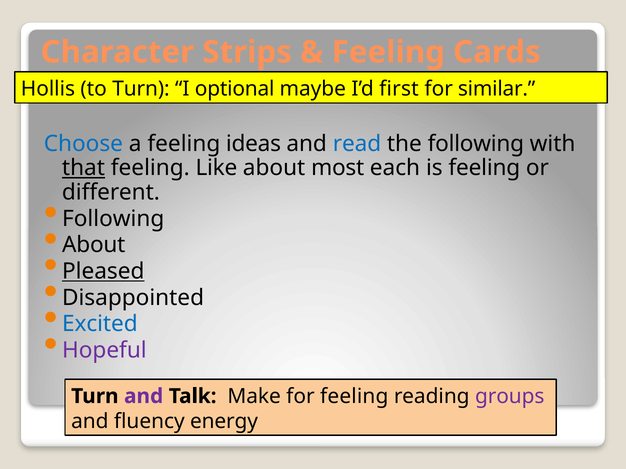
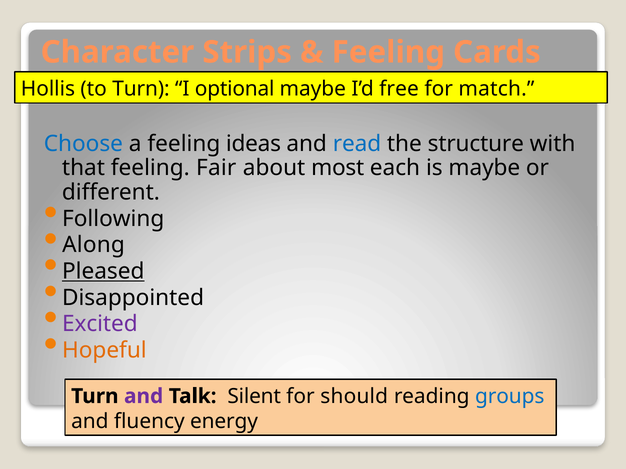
first: first -> free (399, 89)
similar: similar -> match (496, 89)
the following: following -> structure (476, 144)
that underline: present -> none (83, 168)
Like: Like -> Fair (216, 168)
is feeling: feeling -> maybe (484, 168)
About: About -> Along (94, 245)
Excited colour: blue -> purple (100, 324)
Hopeful colour: purple -> orange (104, 351)
Make: Make -> Silent (254, 397)
for feeling: feeling -> should (354, 397)
groups colour: purple -> blue (510, 397)
